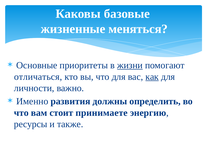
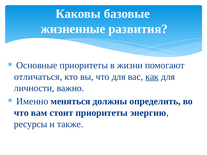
меняться: меняться -> развития (138, 29)
жизни underline: present -> none (130, 65)
развития: развития -> меняться (71, 102)
стоит принимаете: принимаете -> приоритеты (102, 113)
